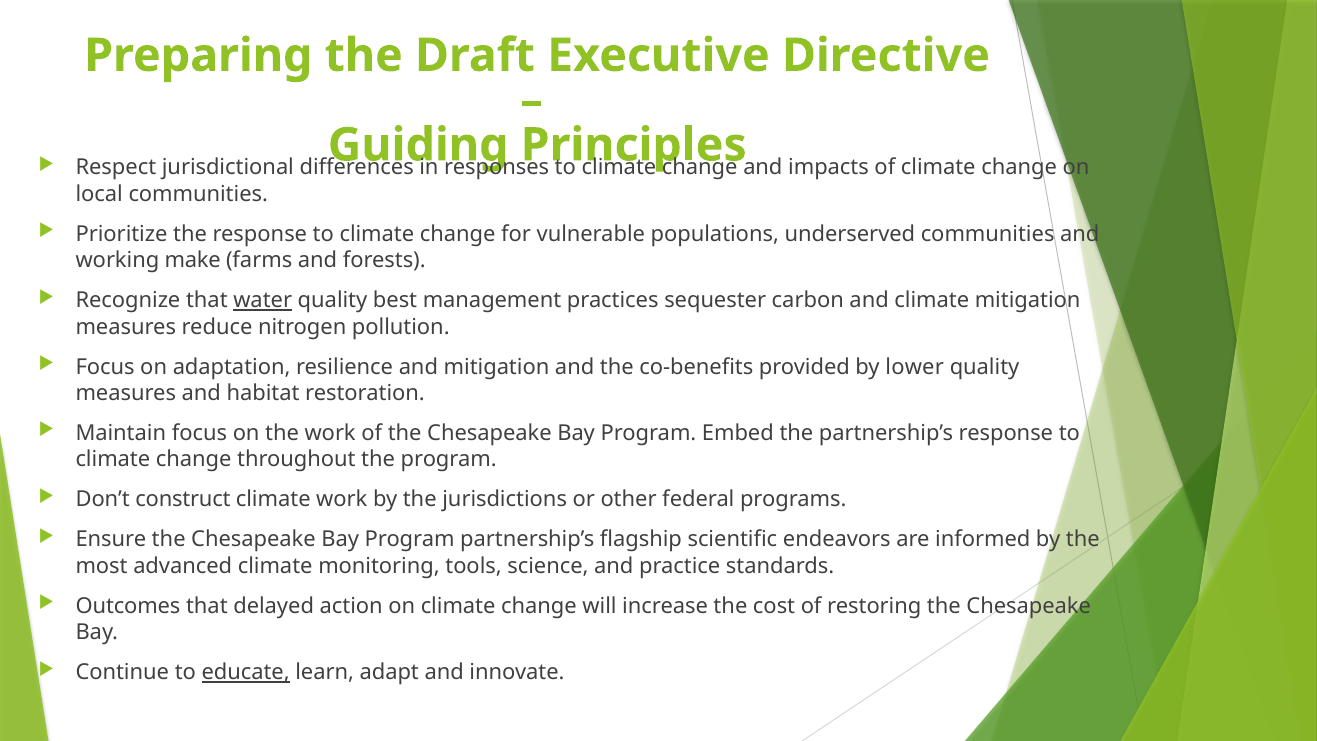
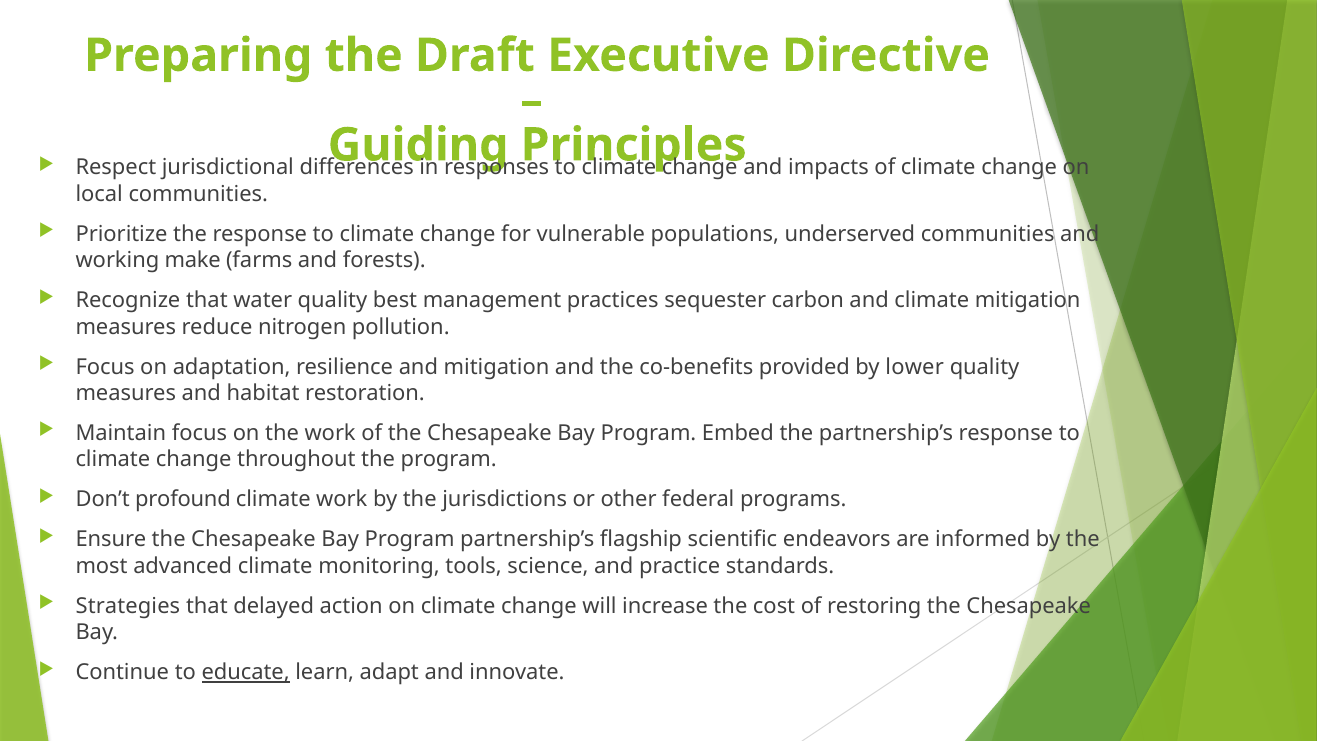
water underline: present -> none (263, 300)
construct: construct -> profound (183, 500)
Outcomes: Outcomes -> Strategies (128, 606)
